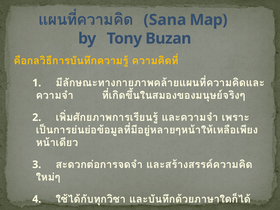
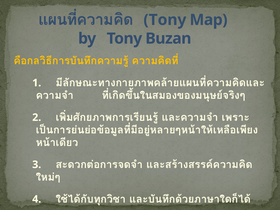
Sana: Sana -> Tony (165, 20)
